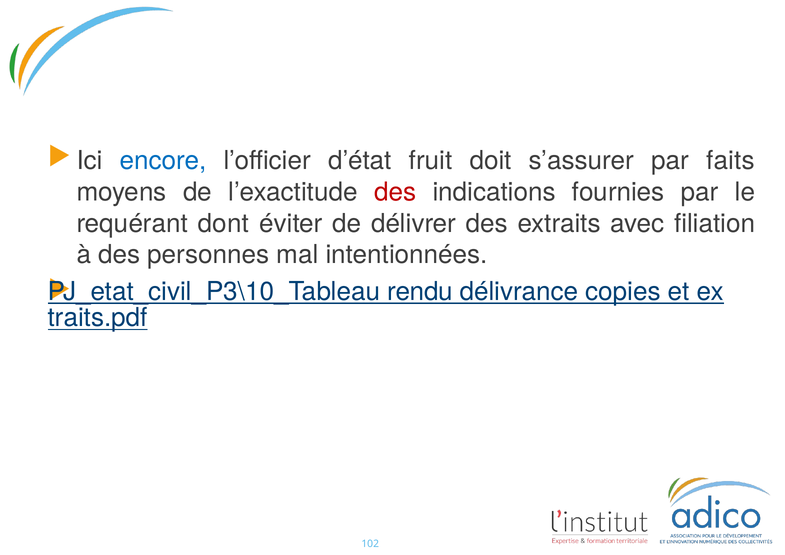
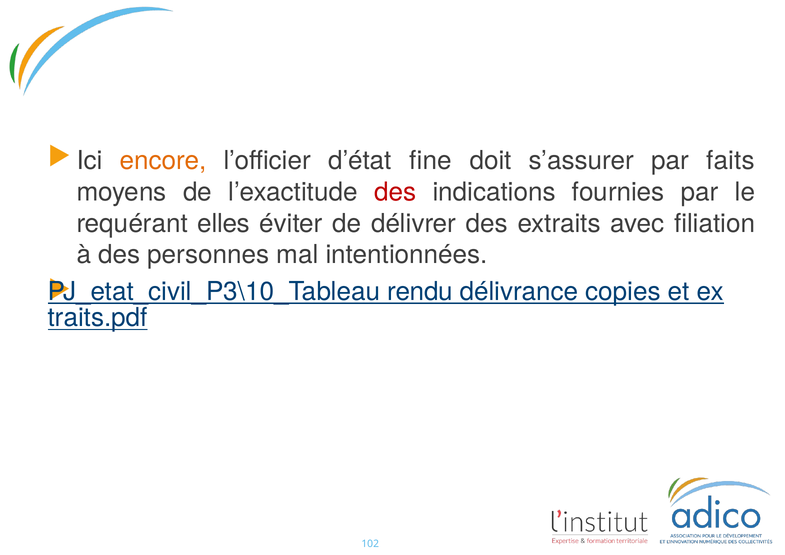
encore colour: blue -> orange (163, 161)
fruit: fruit -> fine (431, 161)
dont: dont -> elles (224, 224)
